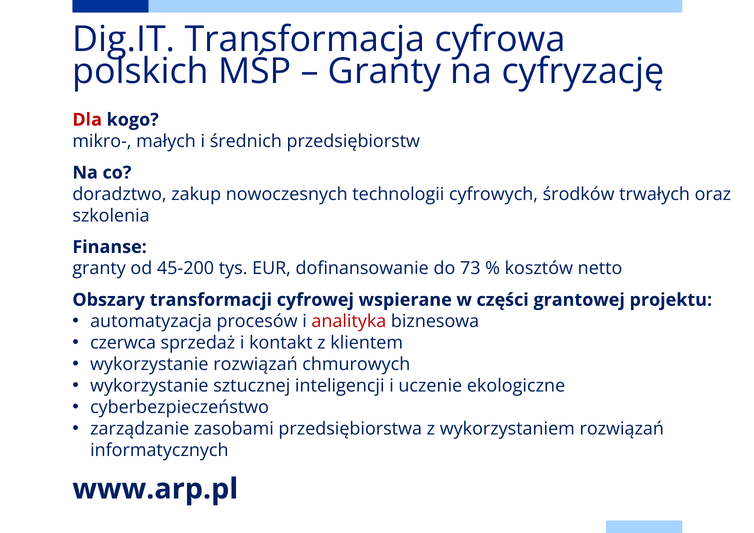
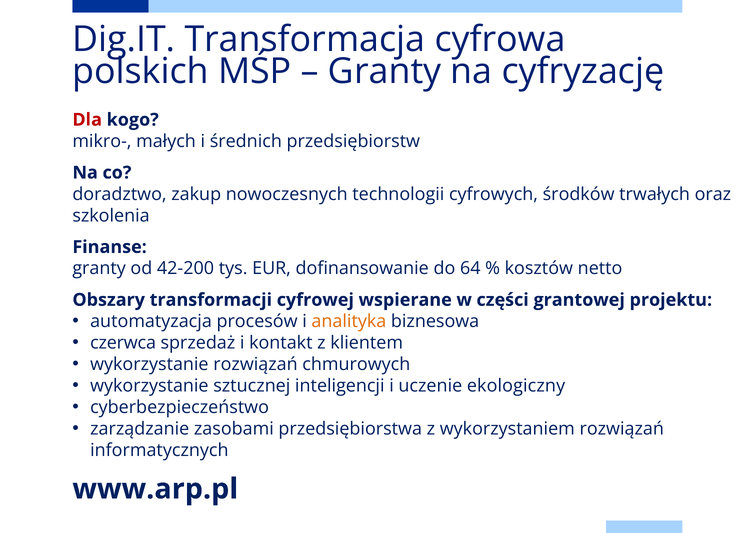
45-200: 45-200 -> 42-200 (186, 269)
73: 73 -> 64 (470, 269)
analityka colour: red -> orange (349, 322)
ekologiczne: ekologiczne -> ekologiczny (516, 386)
